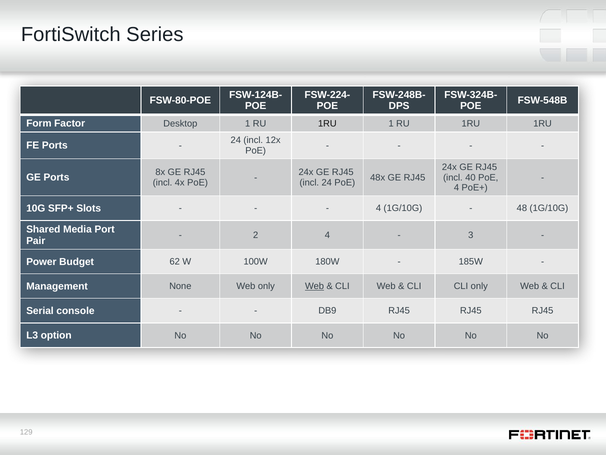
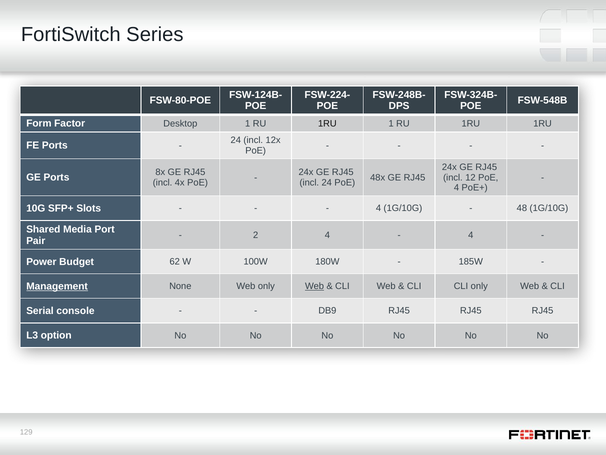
40: 40 -> 12 (470, 177)
3: 3 -> 4 (471, 235)
Management underline: none -> present (57, 286)
